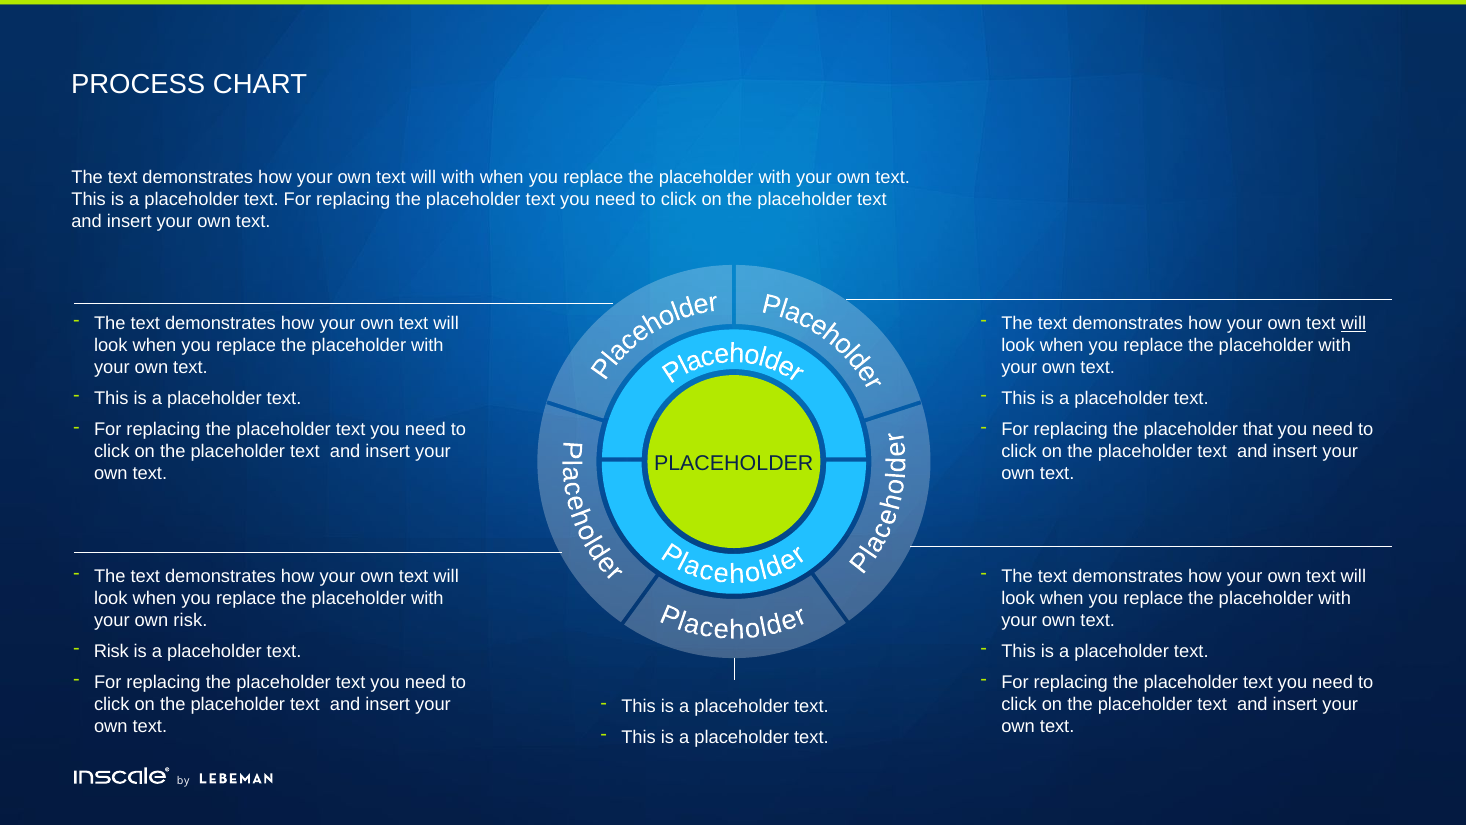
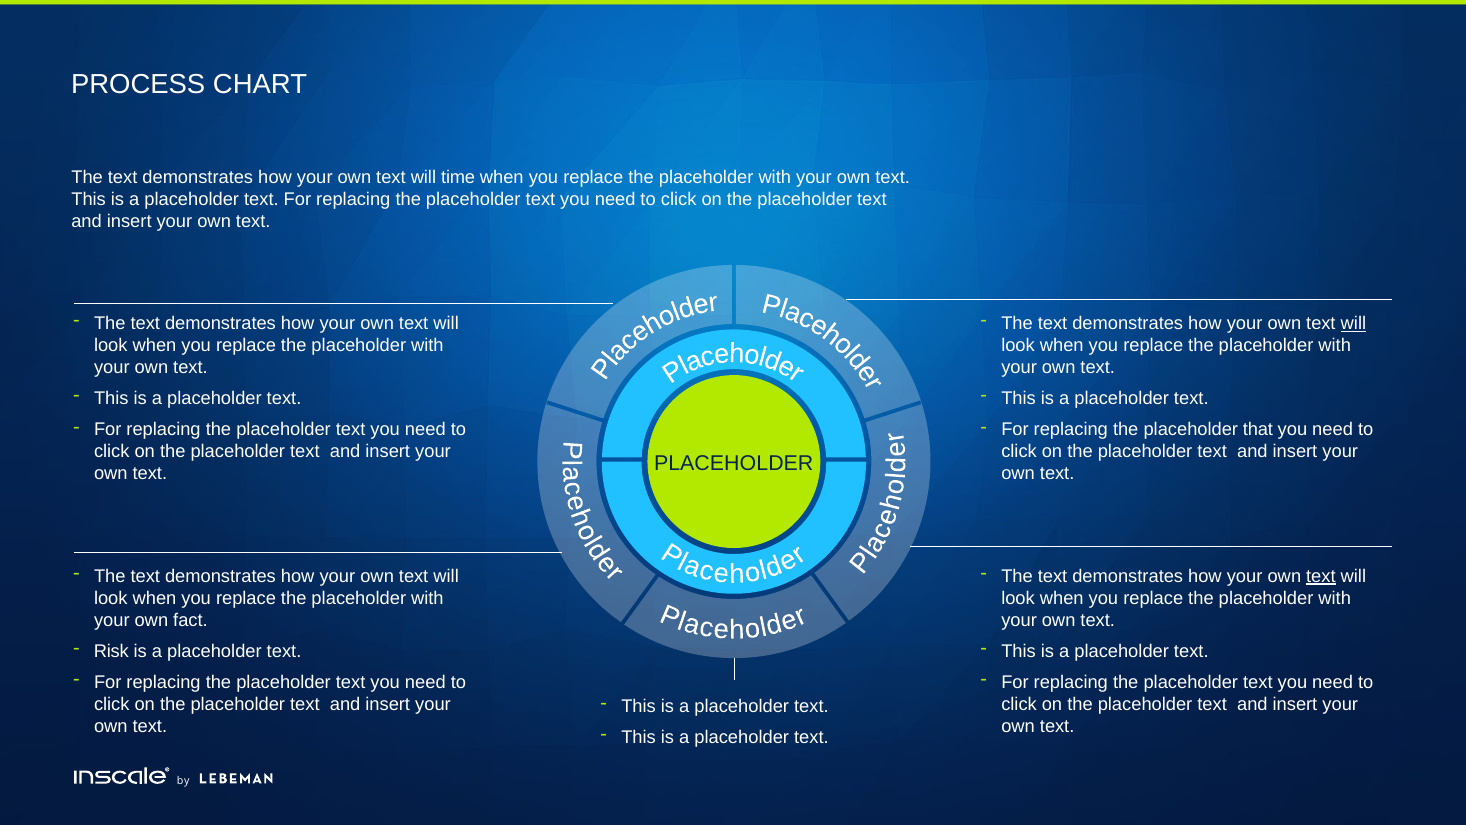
will with: with -> time (458, 177)
text underline: none -> present (1321, 576)
own risk: risk -> fact (190, 620)
